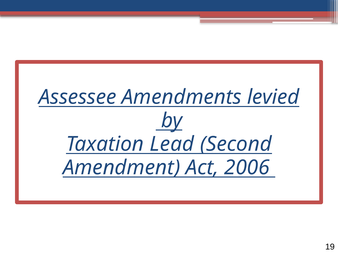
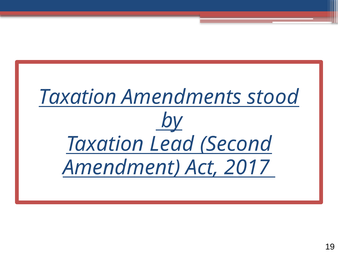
Assessee: Assessee -> Taxation (78, 97)
levied: levied -> stood (273, 97)
2006: 2006 -> 2017 (247, 168)
